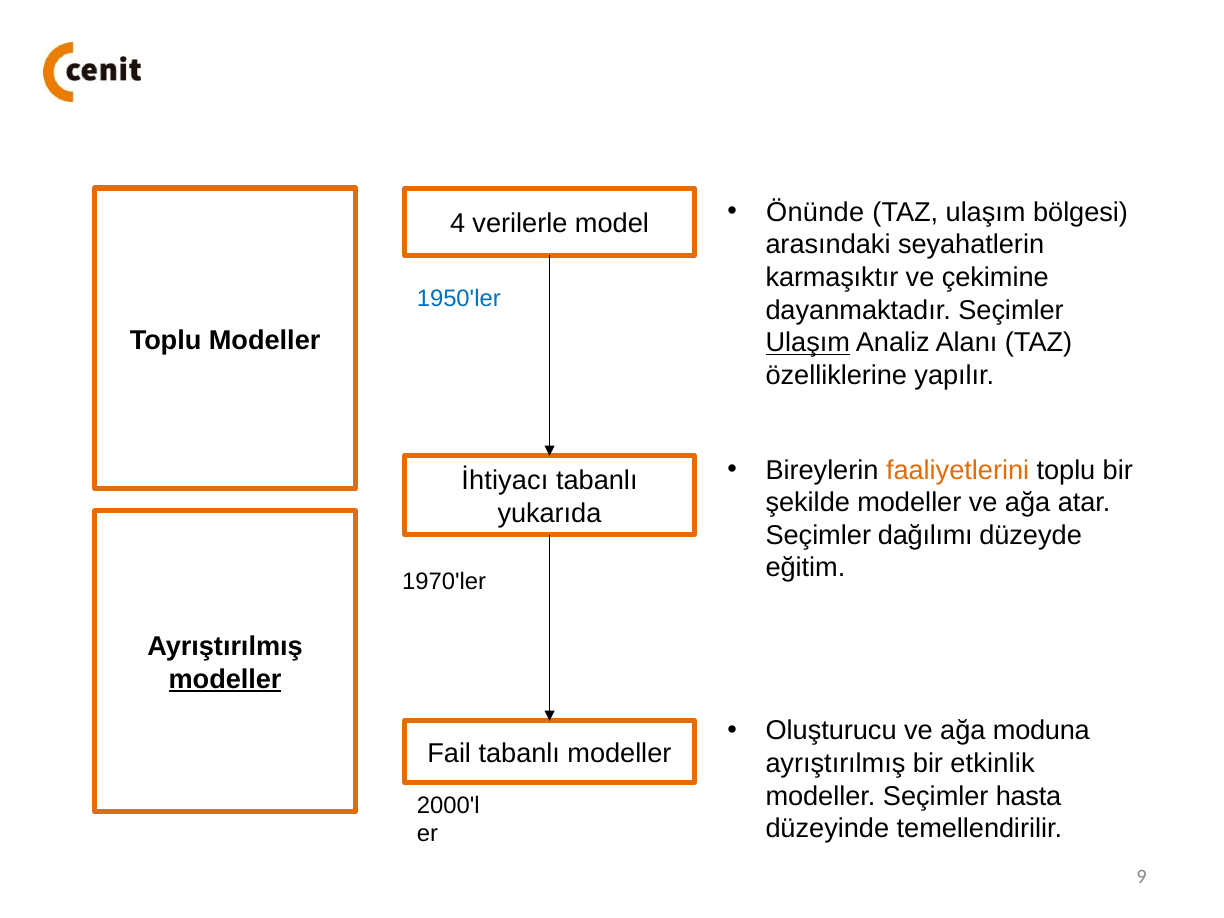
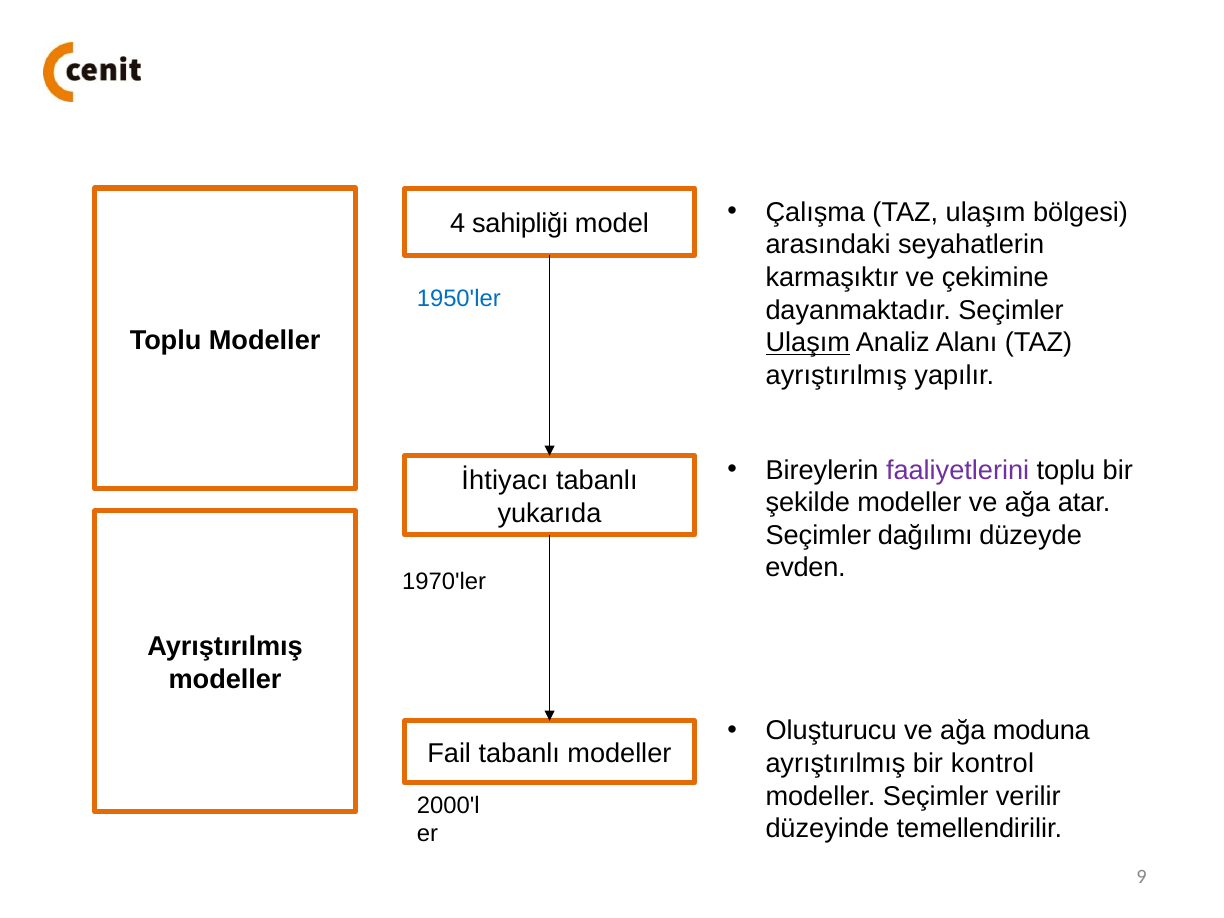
Önünde: Önünde -> Çalışma (815, 212)
verilerle: verilerle -> sahipliği (520, 224)
özelliklerine: özelliklerine -> ayrıştırılmış (836, 375)
faaliyetlerini colour: orange -> purple (958, 470)
eğitim: eğitim -> evden (806, 568)
modeller underline: present -> none (225, 680)
etkinlik: etkinlik -> kontrol (993, 764)
hasta: hasta -> verilir (1028, 796)
